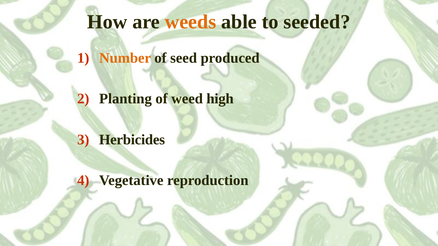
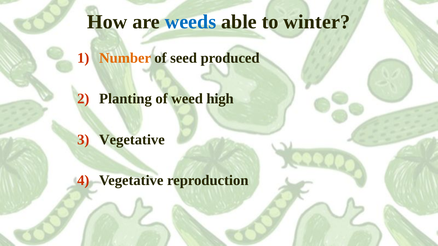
weeds colour: orange -> blue (191, 22)
seeded: seeded -> winter (317, 22)
Herbicides: Herbicides -> Vegetative (132, 140)
